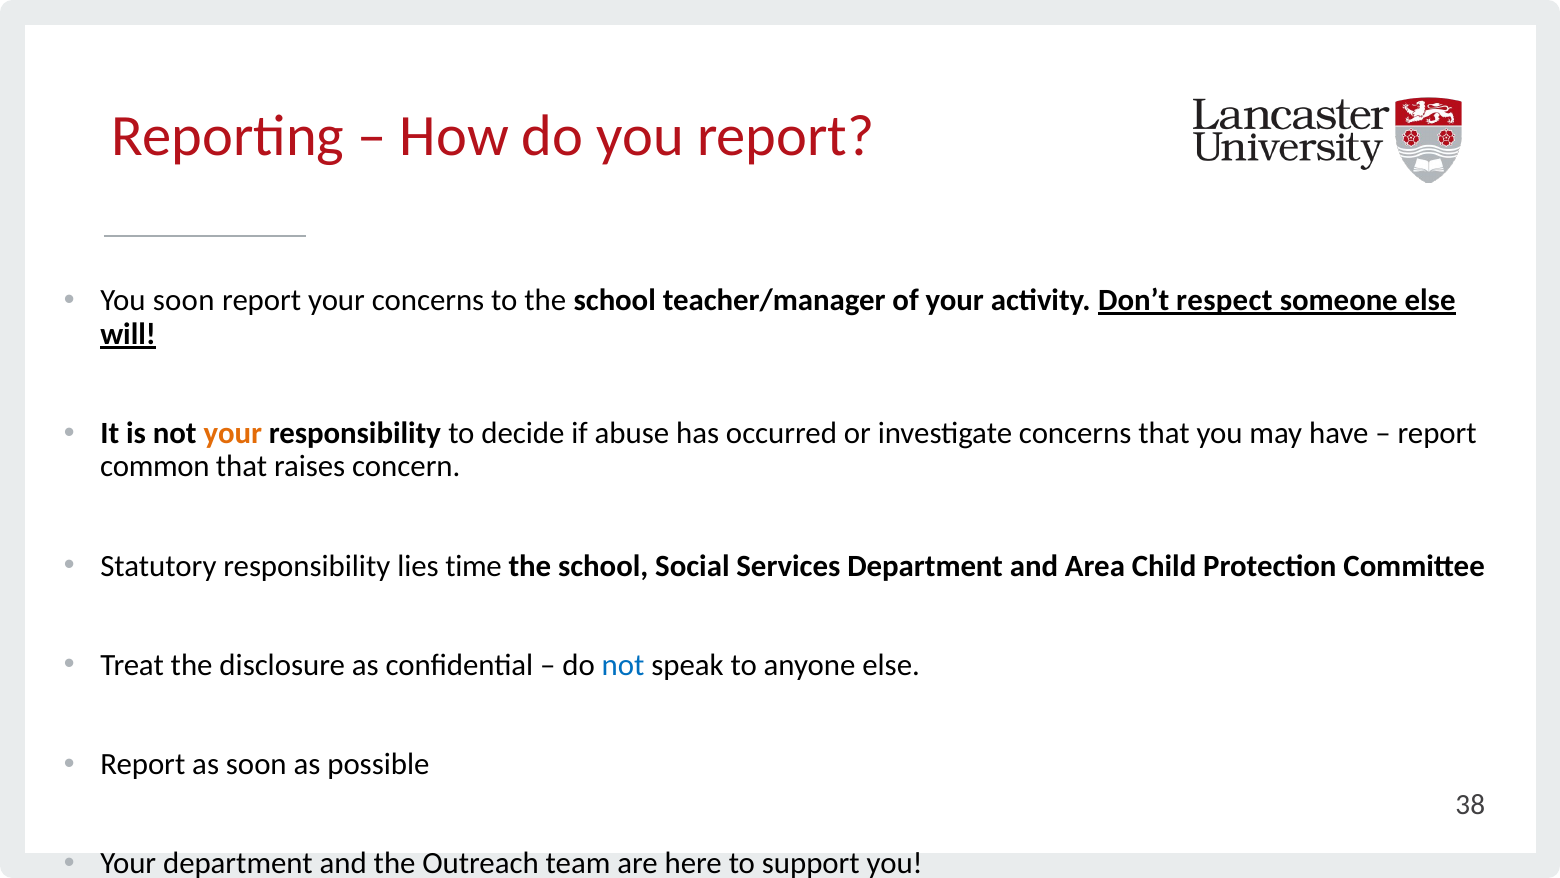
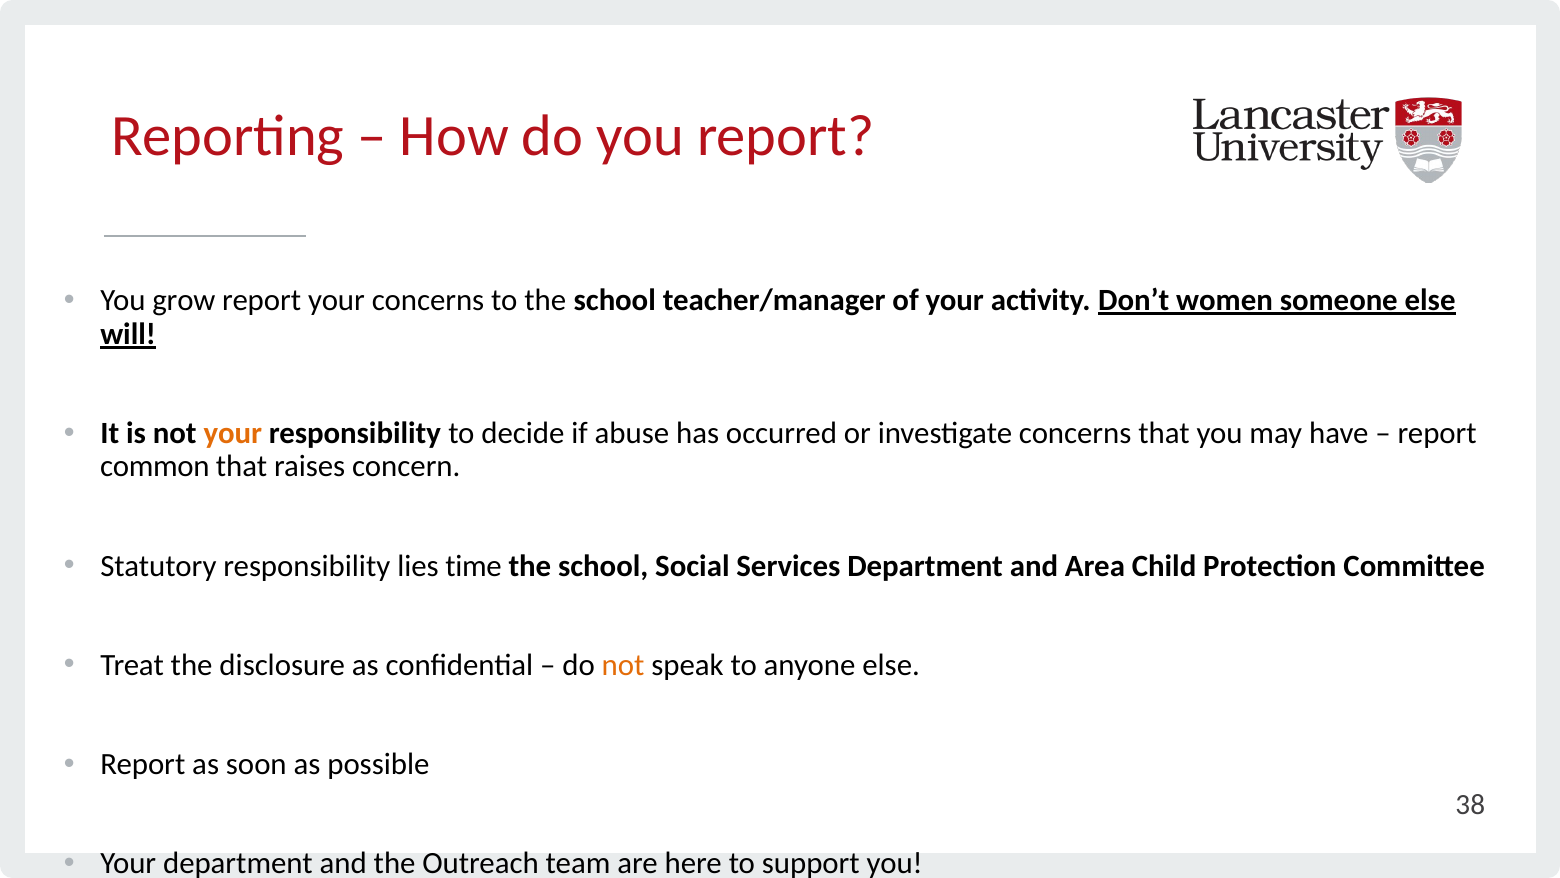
You soon: soon -> grow (184, 300)
respect: respect -> women (1224, 300)
not colour: blue -> orange (623, 665)
